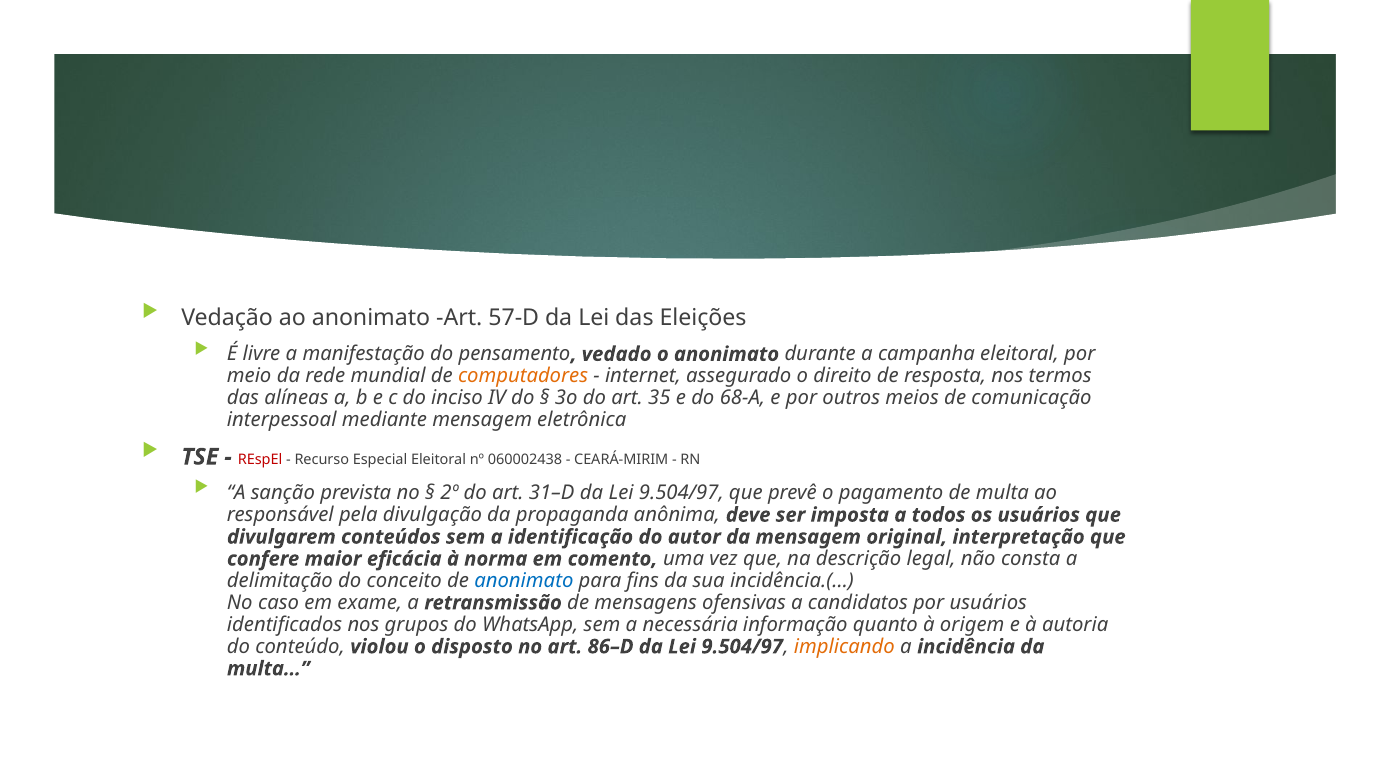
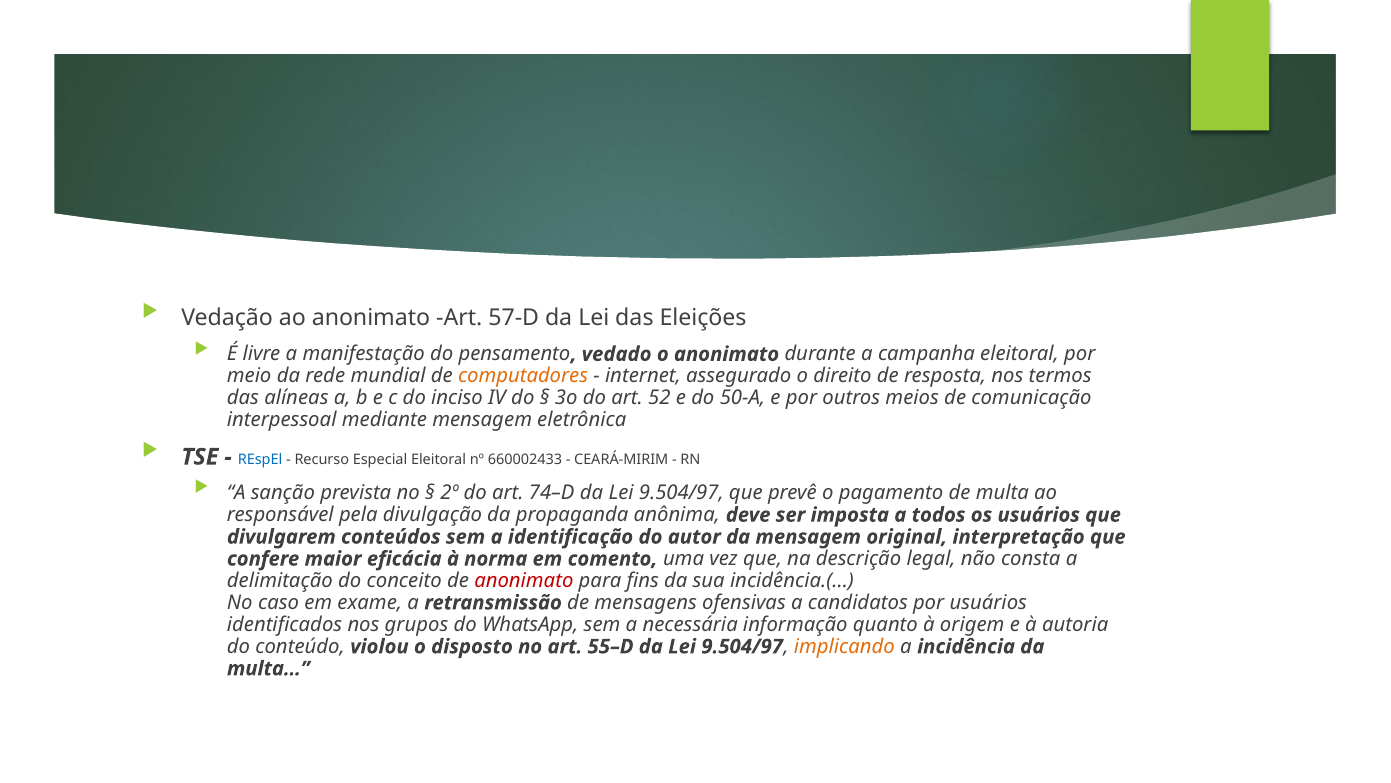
35: 35 -> 52 (659, 398)
68-A: 68-A -> 50-A (742, 398)
REspEl colour: red -> blue (260, 459)
060002438: 060002438 -> 660002433 (525, 459)
31–D: 31–D -> 74–D (552, 493)
anonimato colour: blue -> red (524, 580)
86–D: 86–D -> 55–D (611, 646)
